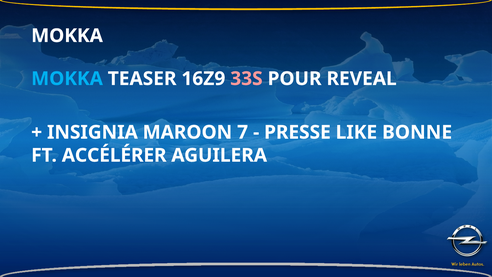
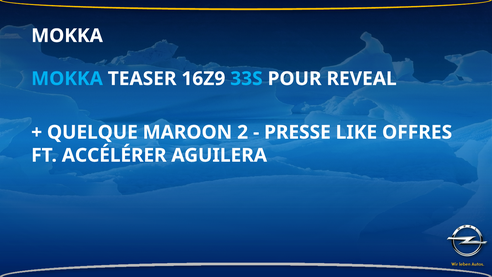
33S colour: pink -> light blue (246, 79)
INSIGNIA: INSIGNIA -> QUELQUE (92, 132)
7: 7 -> 2 (243, 132)
BONNE: BONNE -> OFFRES (417, 132)
